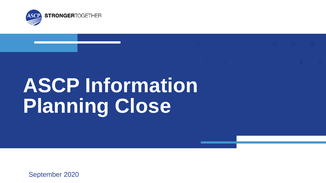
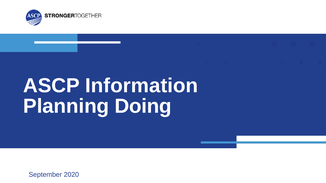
Close: Close -> Doing (143, 106)
